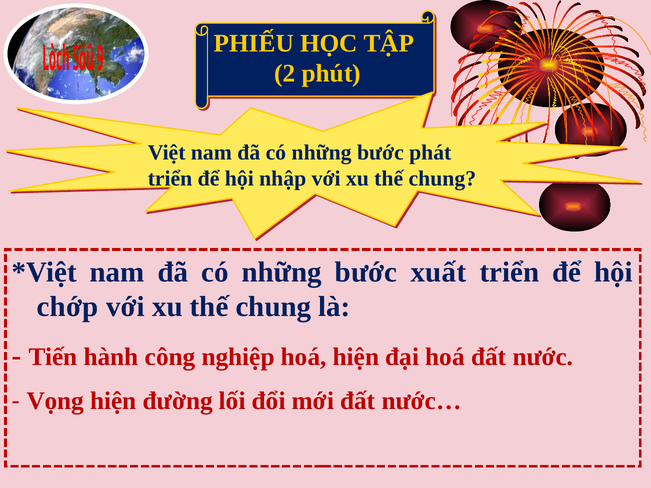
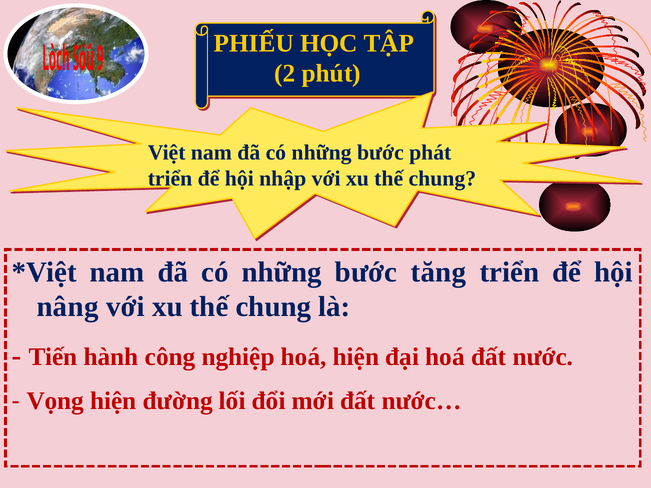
xuất: xuất -> tăng (438, 272)
chớp: chớp -> nâng (68, 307)
